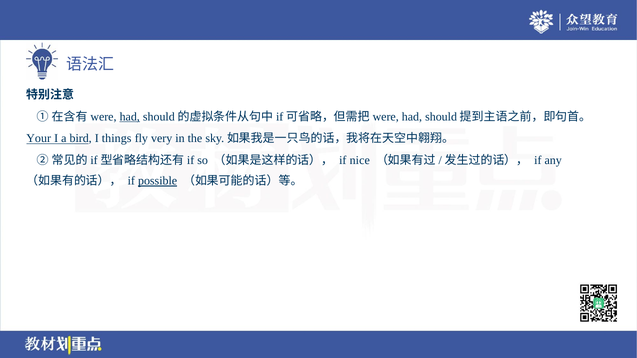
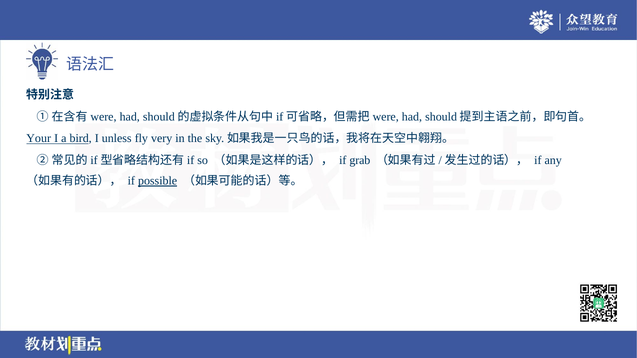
had underline: present -> none (130, 117)
things: things -> unless (117, 139)
nice: nice -> grab (360, 161)
